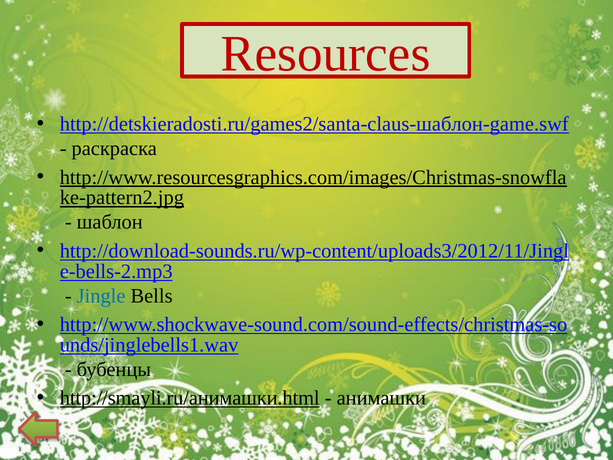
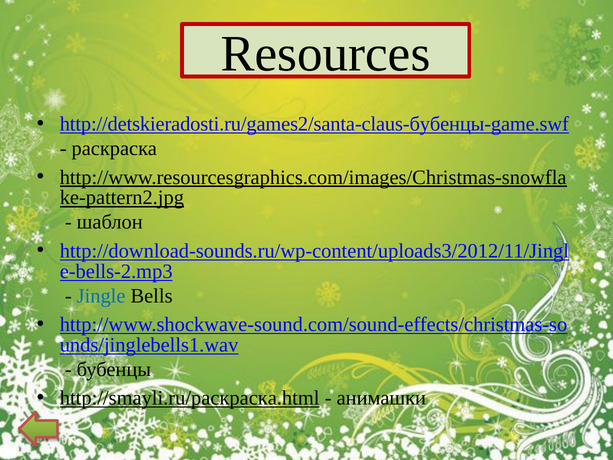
Resources colour: red -> black (326, 54)
http://detskieradosti.ru/games2/santa-claus-шаблон-game.swf: http://detskieradosti.ru/games2/santa-claus-шаблон-game.swf -> http://detskieradosti.ru/games2/santa-claus-бубенцы-game.swf (314, 124)
http://smayli.ru/анимашки.html: http://smayli.ru/анимашки.html -> http://smayli.ru/раскраска.html (190, 398)
